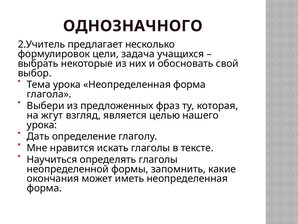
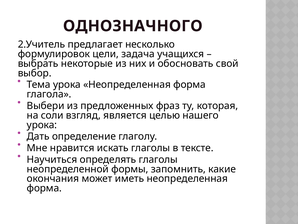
жгут: жгут -> соли (52, 115)
